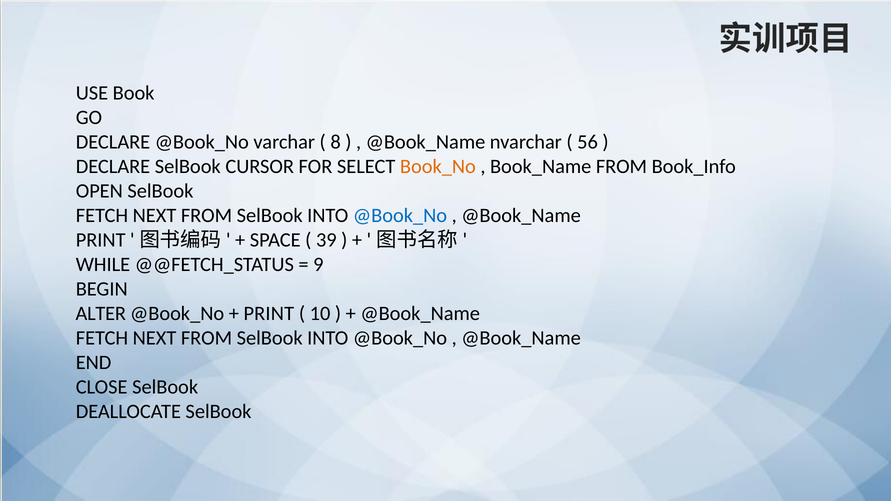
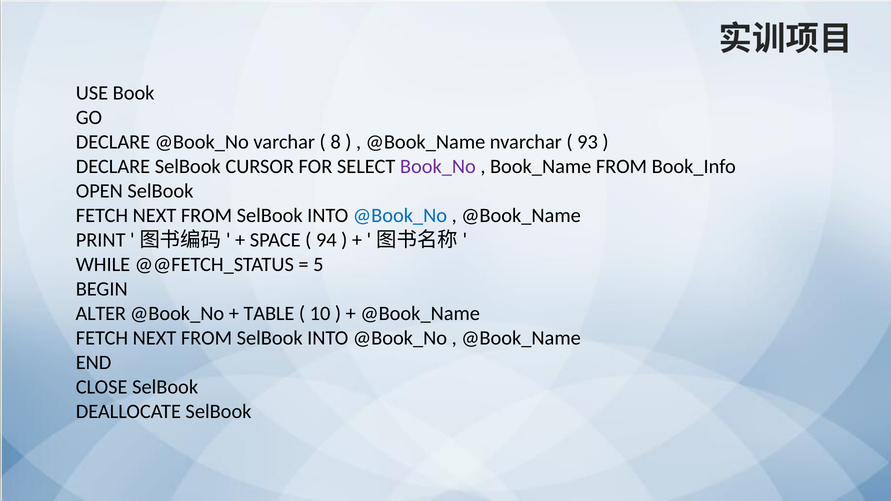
56: 56 -> 93 (588, 142)
Book_No colour: orange -> purple (438, 167)
39: 39 -> 94 (326, 240)
9: 9 -> 5 (318, 264)
PRINT: PRINT -> TABLE (269, 313)
